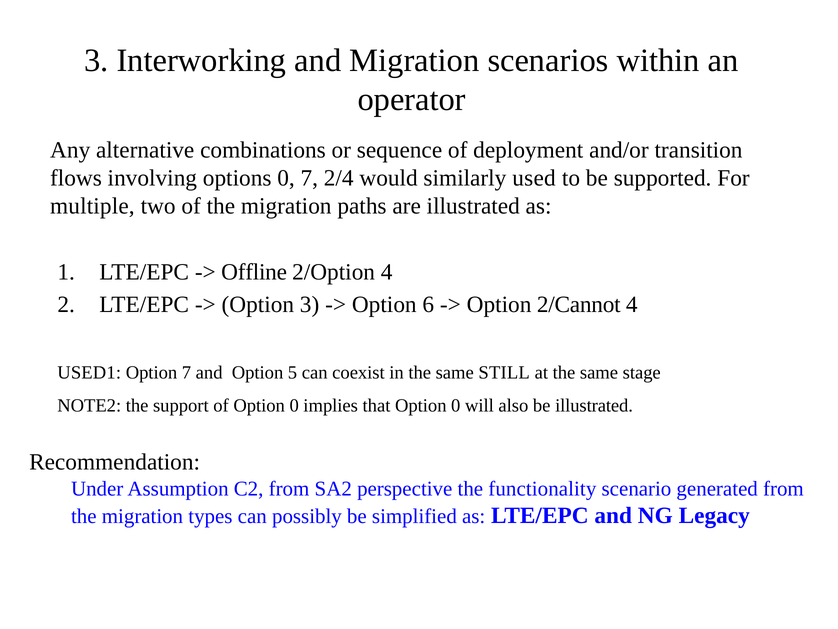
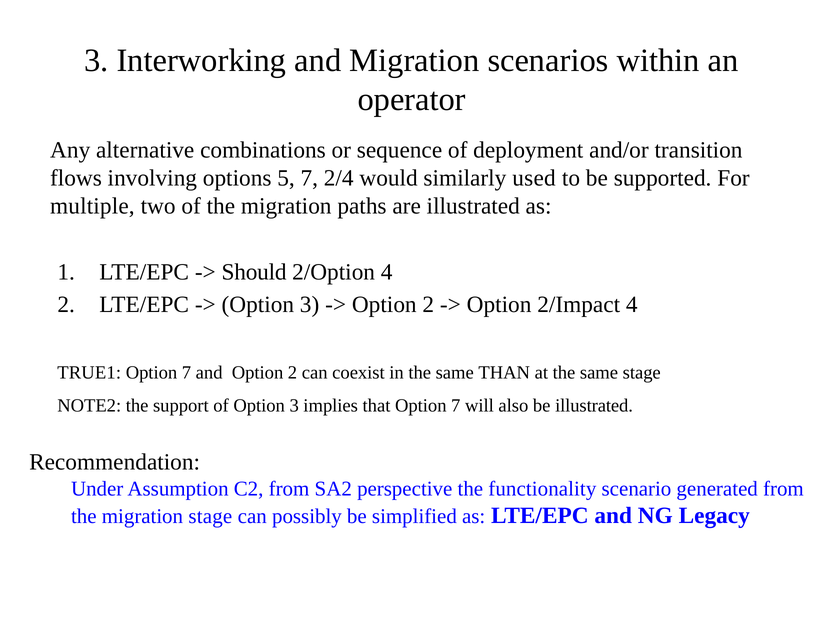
options 0: 0 -> 5 (286, 178)
Offline: Offline -> Should (254, 272)
6: 6 -> 2 (428, 304)
2/Cannot: 2/Cannot -> 2/Impact (579, 304)
USED1: USED1 -> TRUE1 (89, 372)
and Option 5: 5 -> 2 (293, 372)
STILL: STILL -> THAN (504, 372)
of Option 0: 0 -> 3 (294, 405)
that Option 0: 0 -> 7 (456, 405)
migration types: types -> stage (210, 516)
